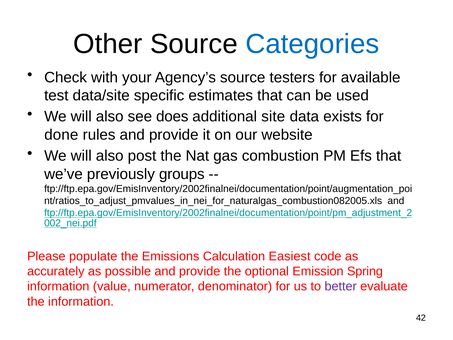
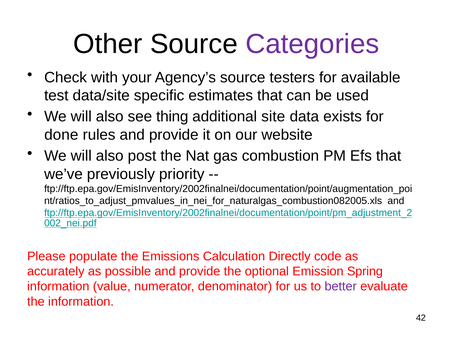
Categories colour: blue -> purple (312, 44)
does: does -> thing (172, 117)
groups: groups -> priority (182, 174)
Easiest: Easiest -> Directly (290, 256)
